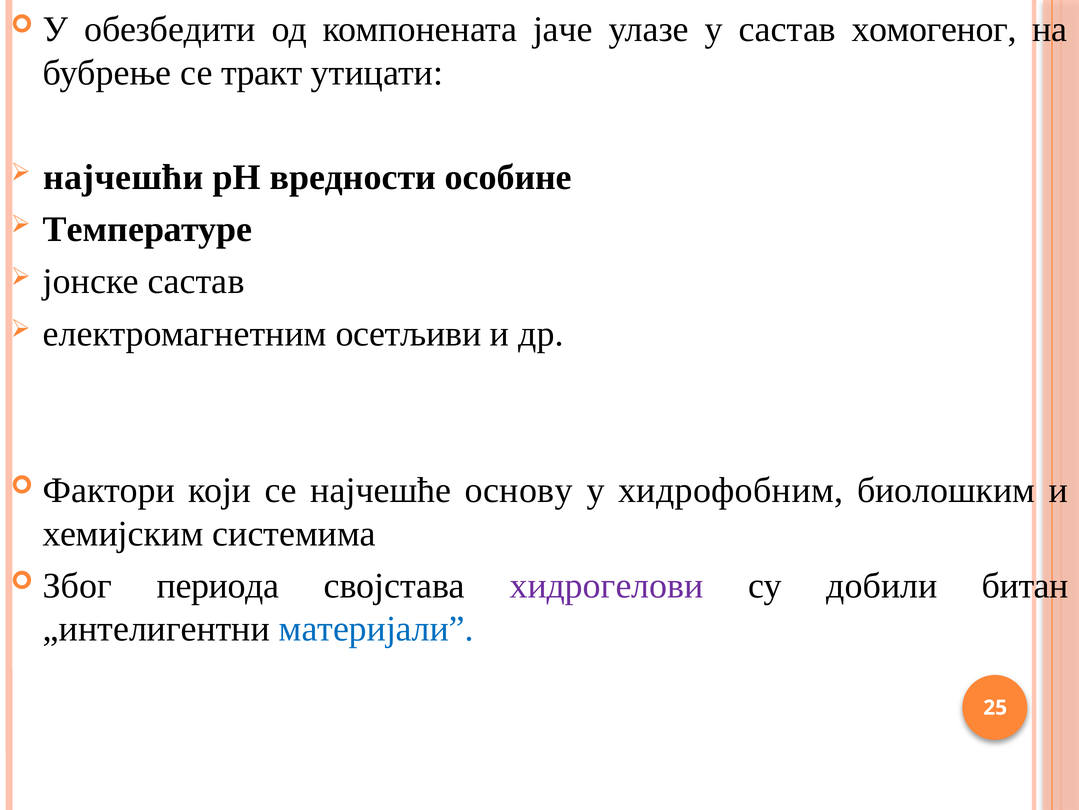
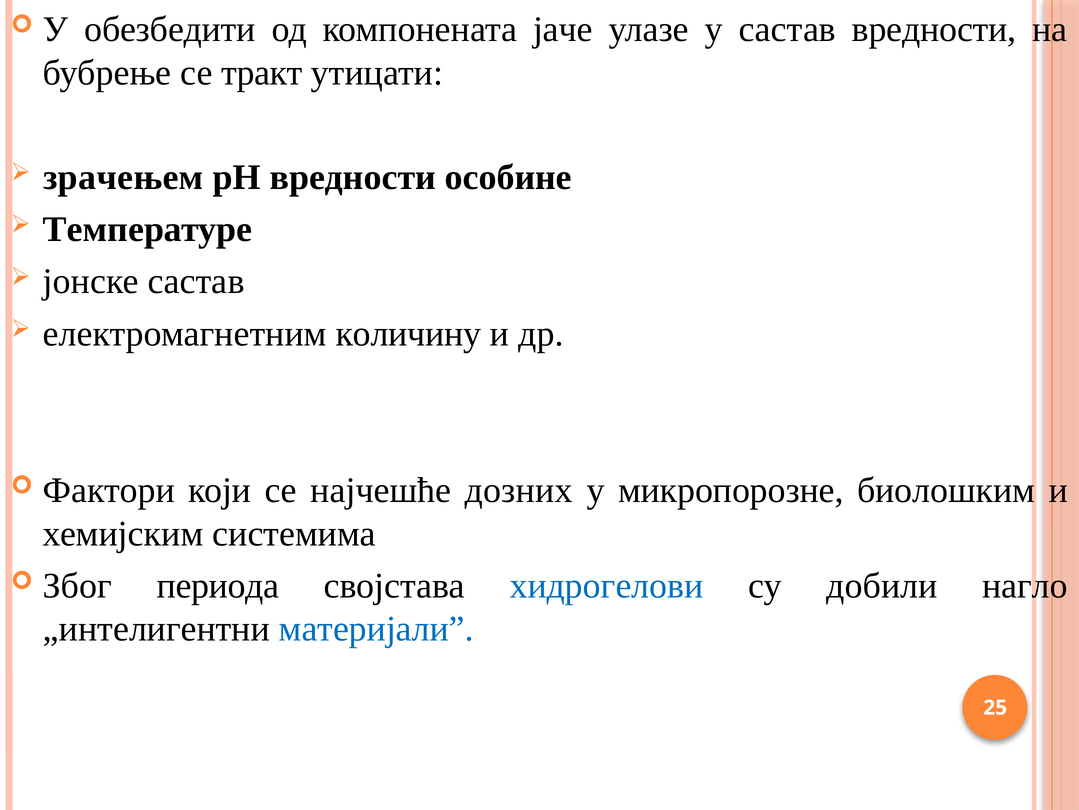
састав хомогеног: хомогеног -> вредности (934, 30)
најчешћи: најчешћи -> зрачењем (123, 177)
осетљиви: осетљиви -> количину (408, 333)
основу: основу -> дозних (519, 490)
хидрофобним: хидрофобним -> микропорозне (731, 490)
хидрогелови colour: purple -> blue (606, 585)
битан: битан -> нагло (1025, 585)
